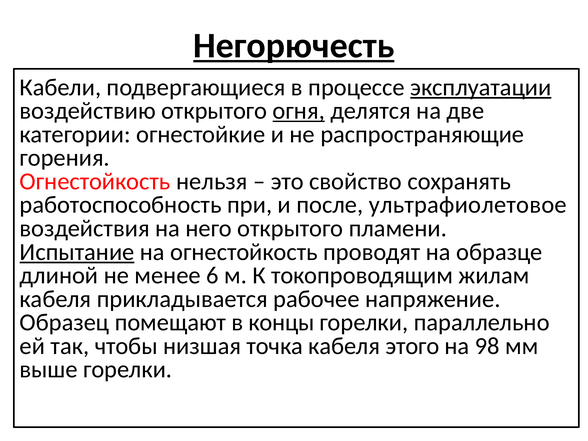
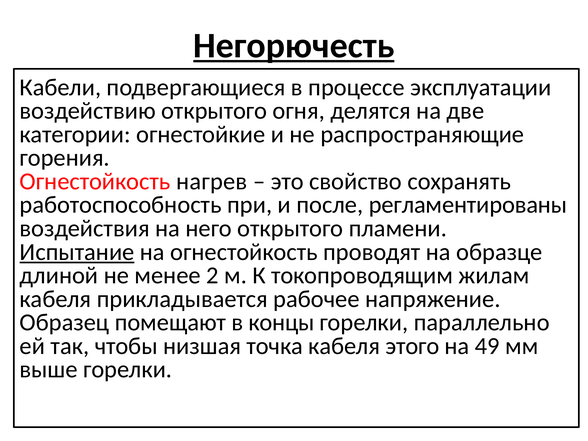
эксплуатации underline: present -> none (481, 87)
огня underline: present -> none (299, 111)
нельзя: нельзя -> нагрев (212, 181)
ультрафиолетовое: ультрафиолетовое -> регламентированы (468, 205)
6: 6 -> 2 (212, 275)
98: 98 -> 49 (487, 346)
